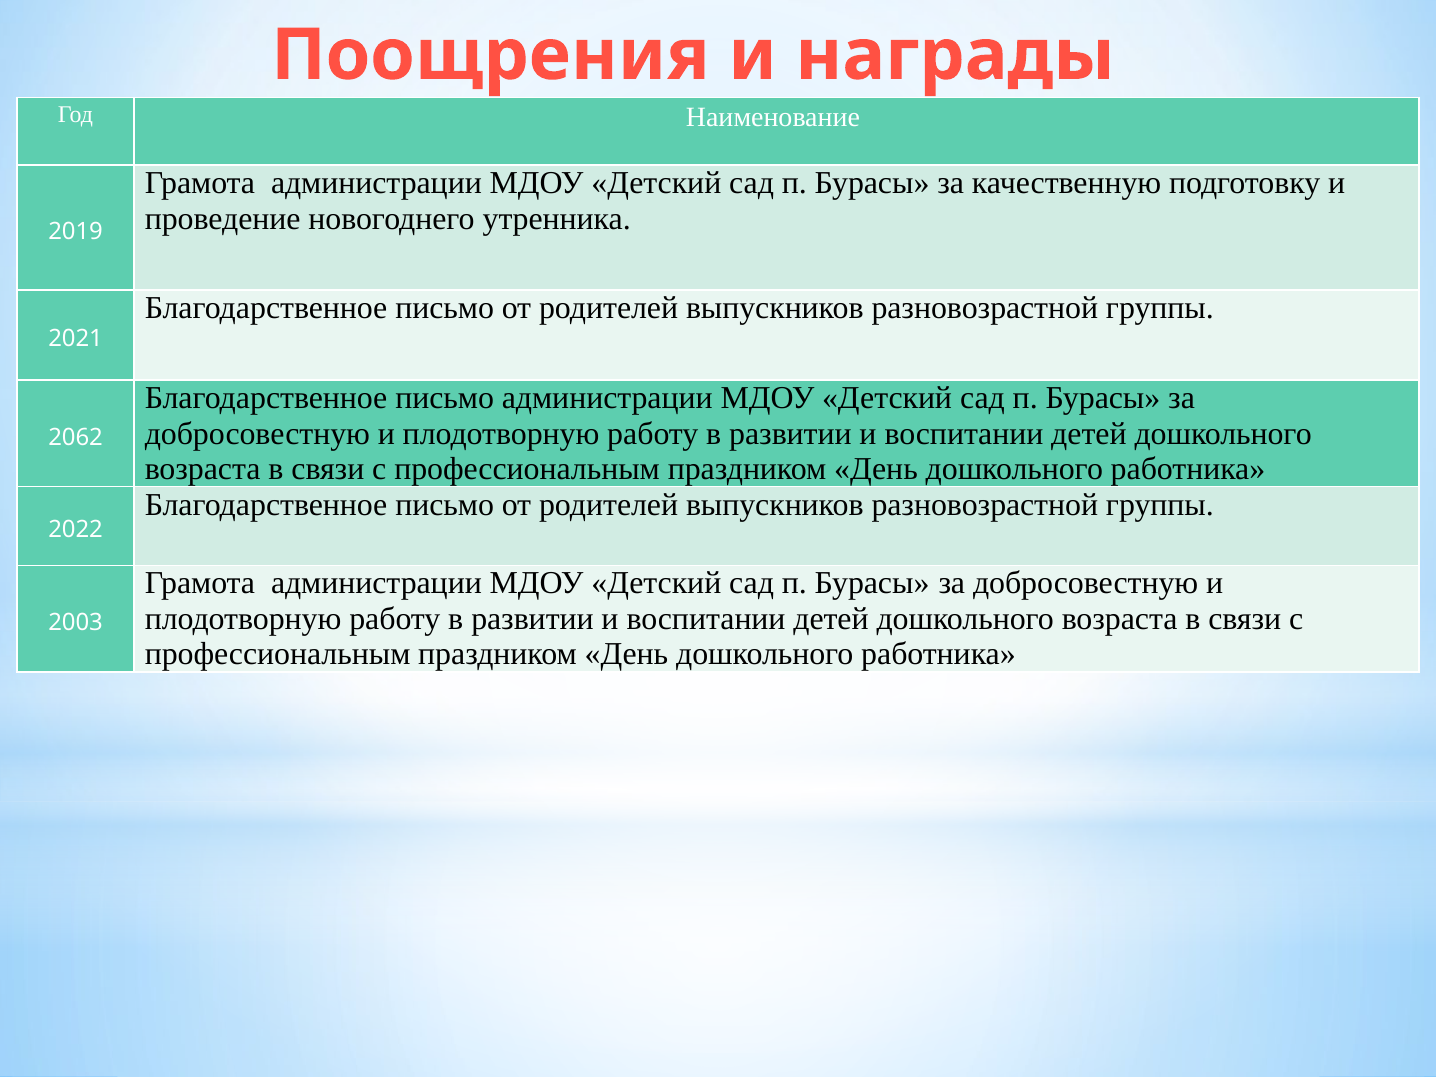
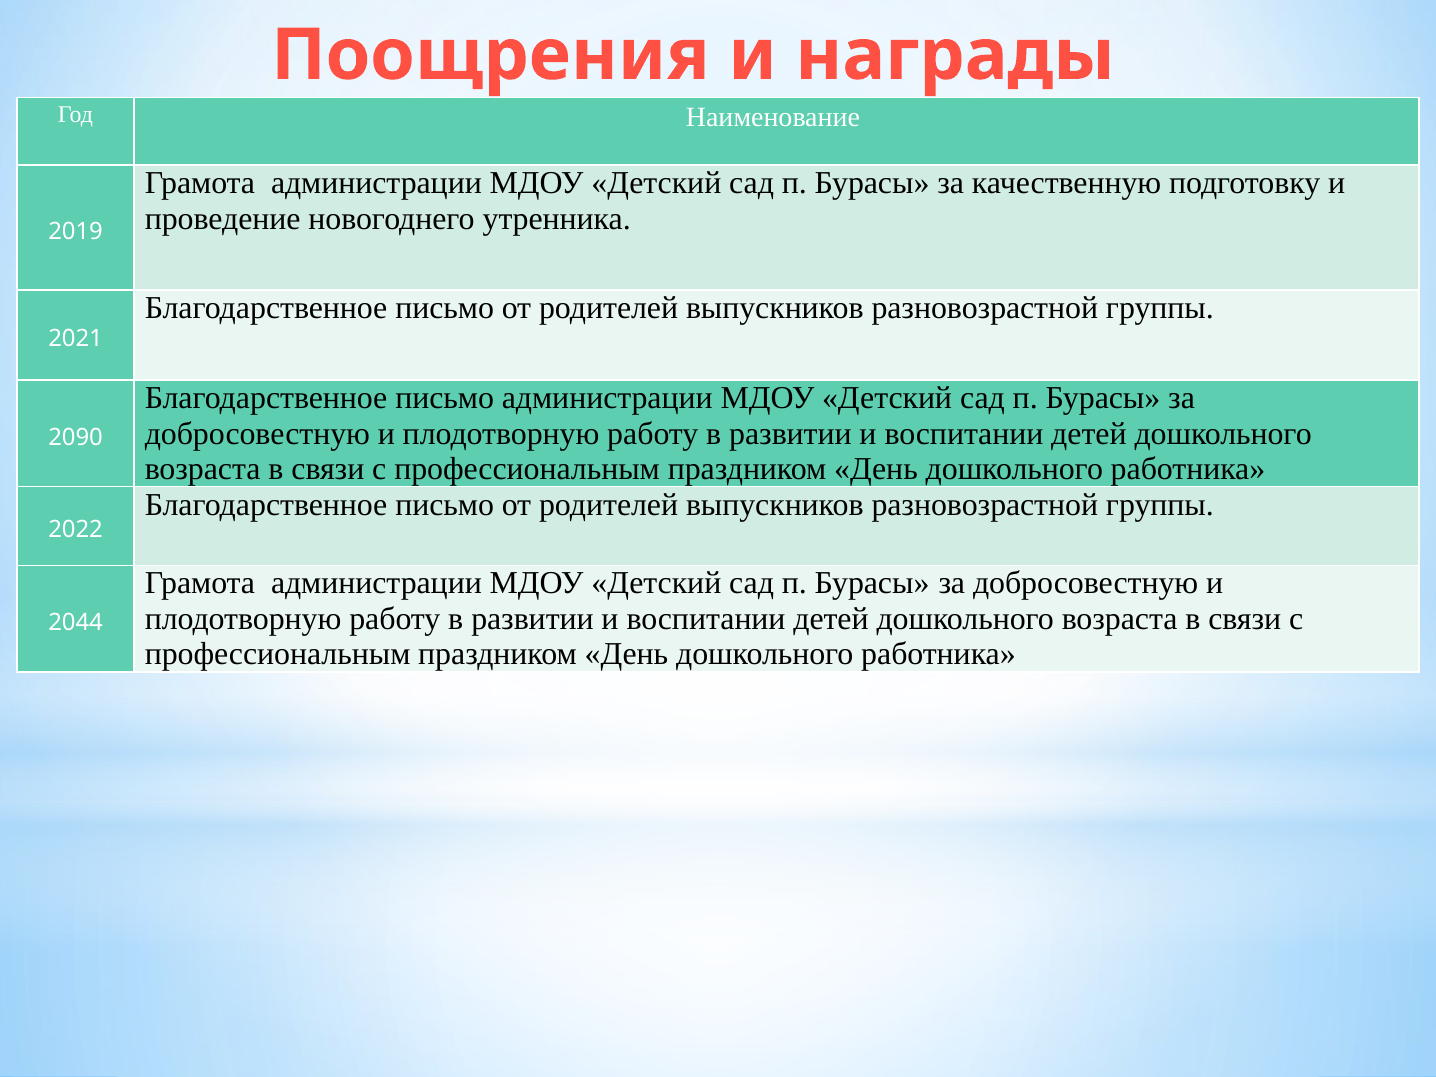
2062: 2062 -> 2090 (76, 437)
2003: 2003 -> 2044 (76, 622)
